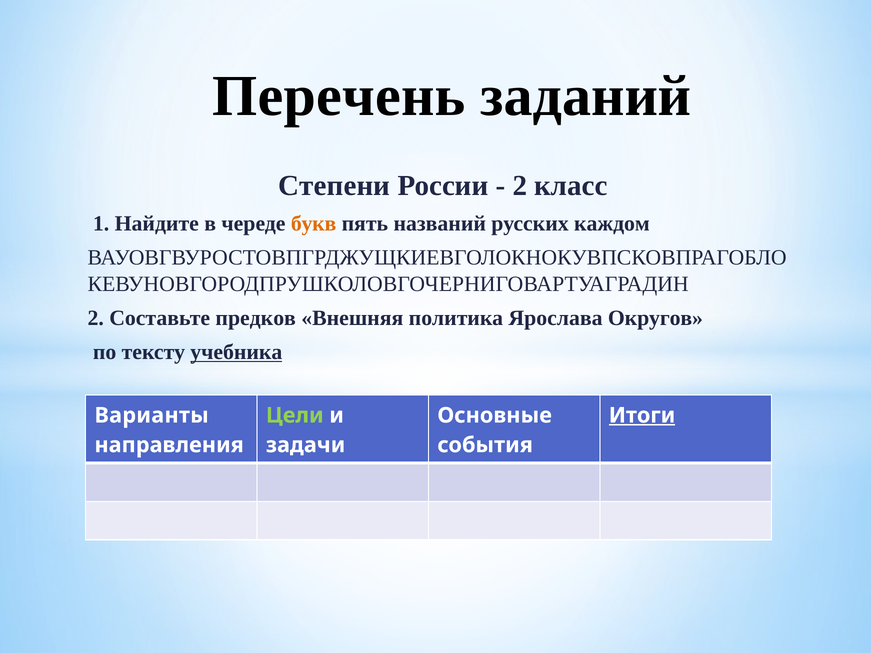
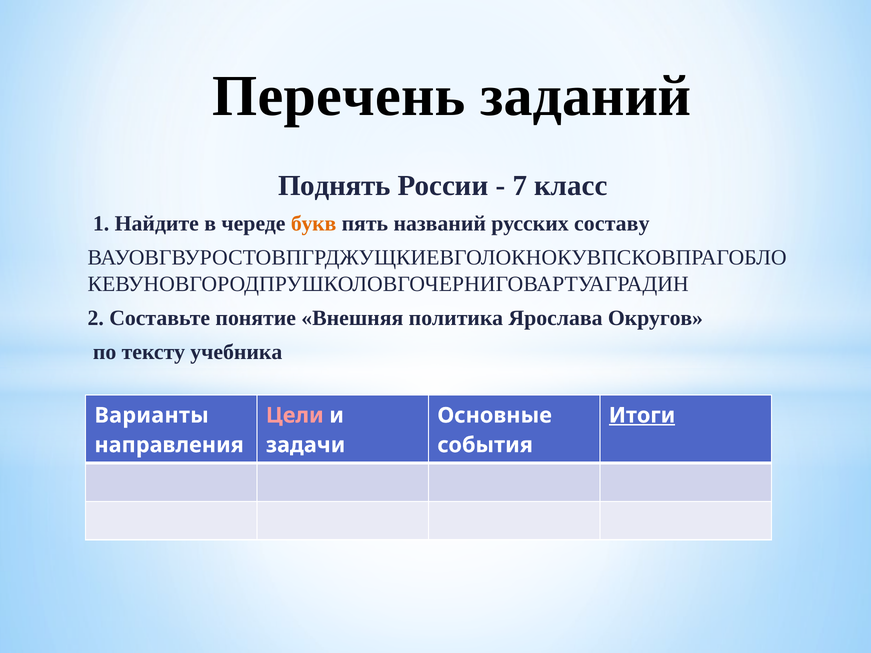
Степени: Степени -> Поднять (334, 186)
2: 2 -> 7 (520, 186)
каждом: каждом -> составу (612, 224)
предков: предков -> понятие (256, 318)
учебника underline: present -> none (236, 352)
Цели colour: light green -> pink (295, 416)
